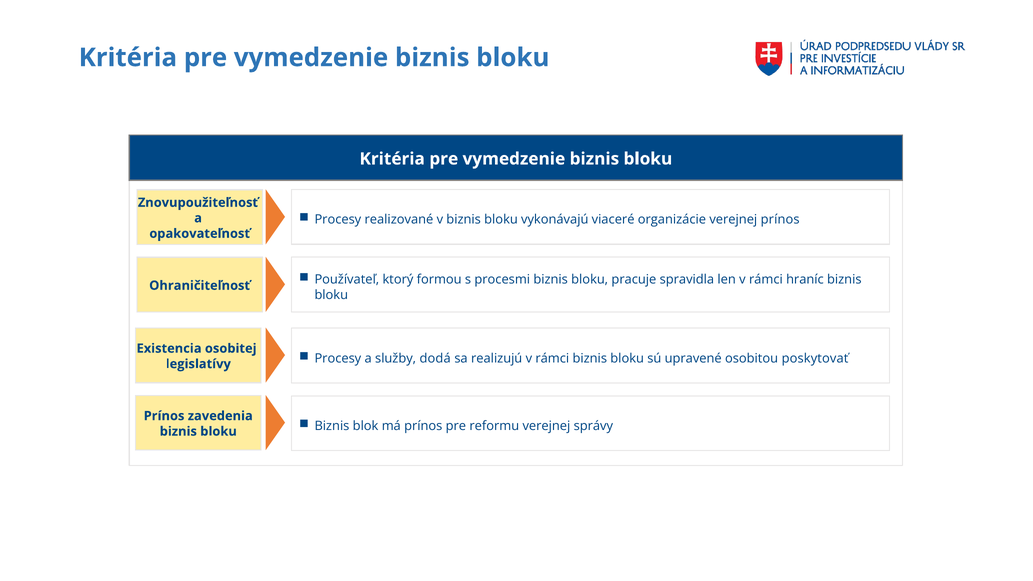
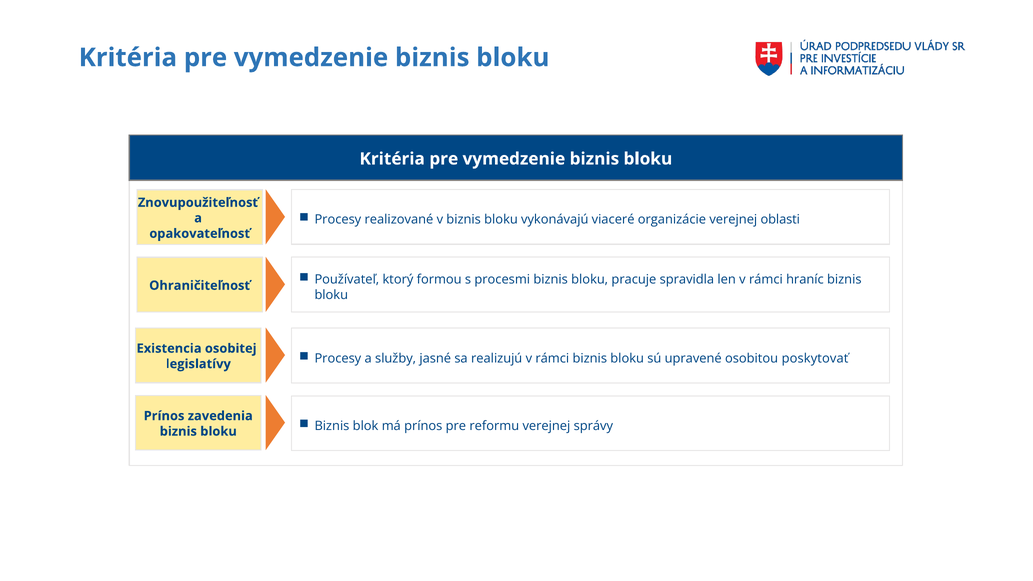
verejnej prínos: prínos -> oblasti (780, 220)
dodá: dodá -> jasné (435, 358)
